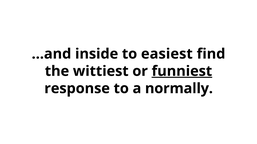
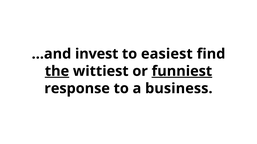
inside: inside -> invest (97, 54)
the underline: none -> present (57, 71)
normally: normally -> business (179, 89)
